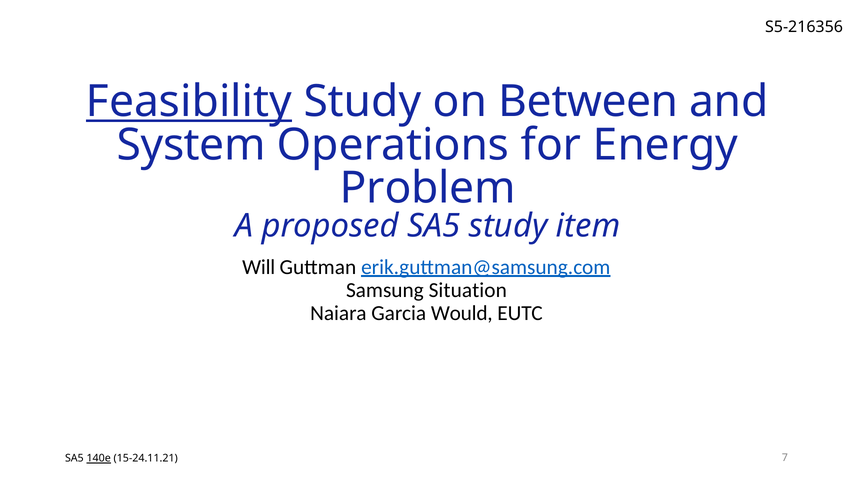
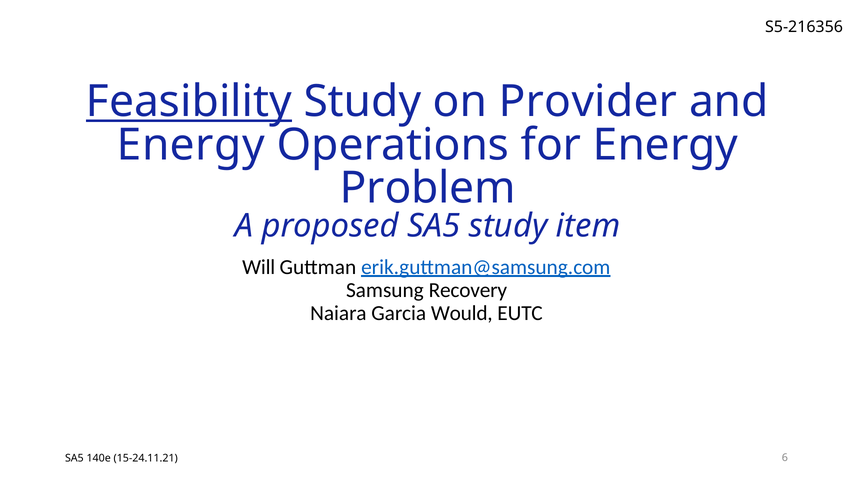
Between: Between -> Provider (588, 102)
System: System -> Energy (191, 145)
Situation: Situation -> Recovery (468, 290)
140e underline: present -> none (99, 458)
7: 7 -> 6 (785, 457)
